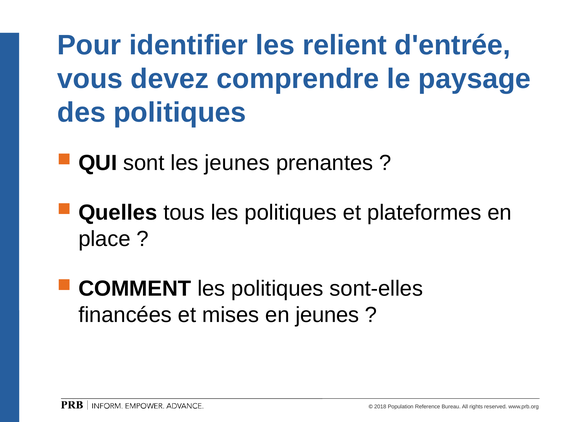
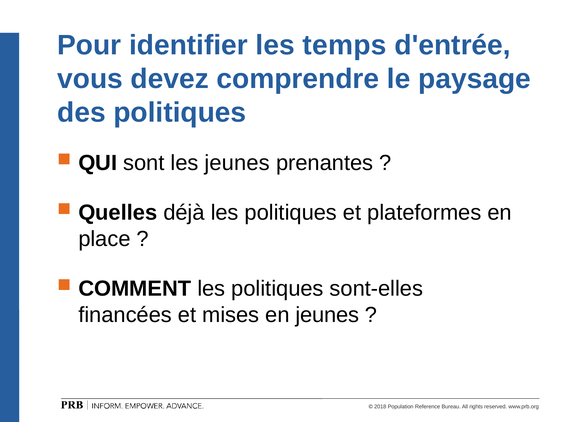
relient: relient -> temps (345, 45)
tous: tous -> déjà (184, 213)
